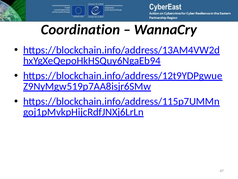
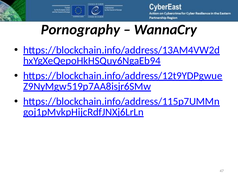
Coordination: Coordination -> Pornography (80, 30)
